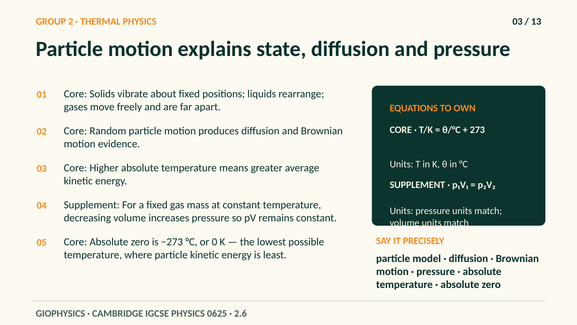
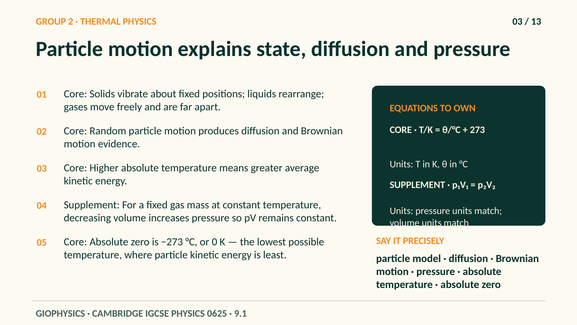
2.6: 2.6 -> 9.1 (241, 313)
